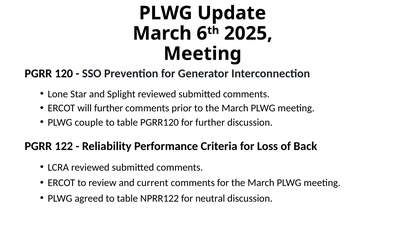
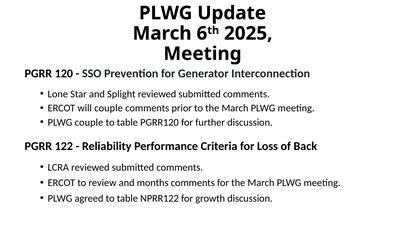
will further: further -> couple (109, 108)
current: current -> months (153, 183)
neutral: neutral -> growth (210, 198)
